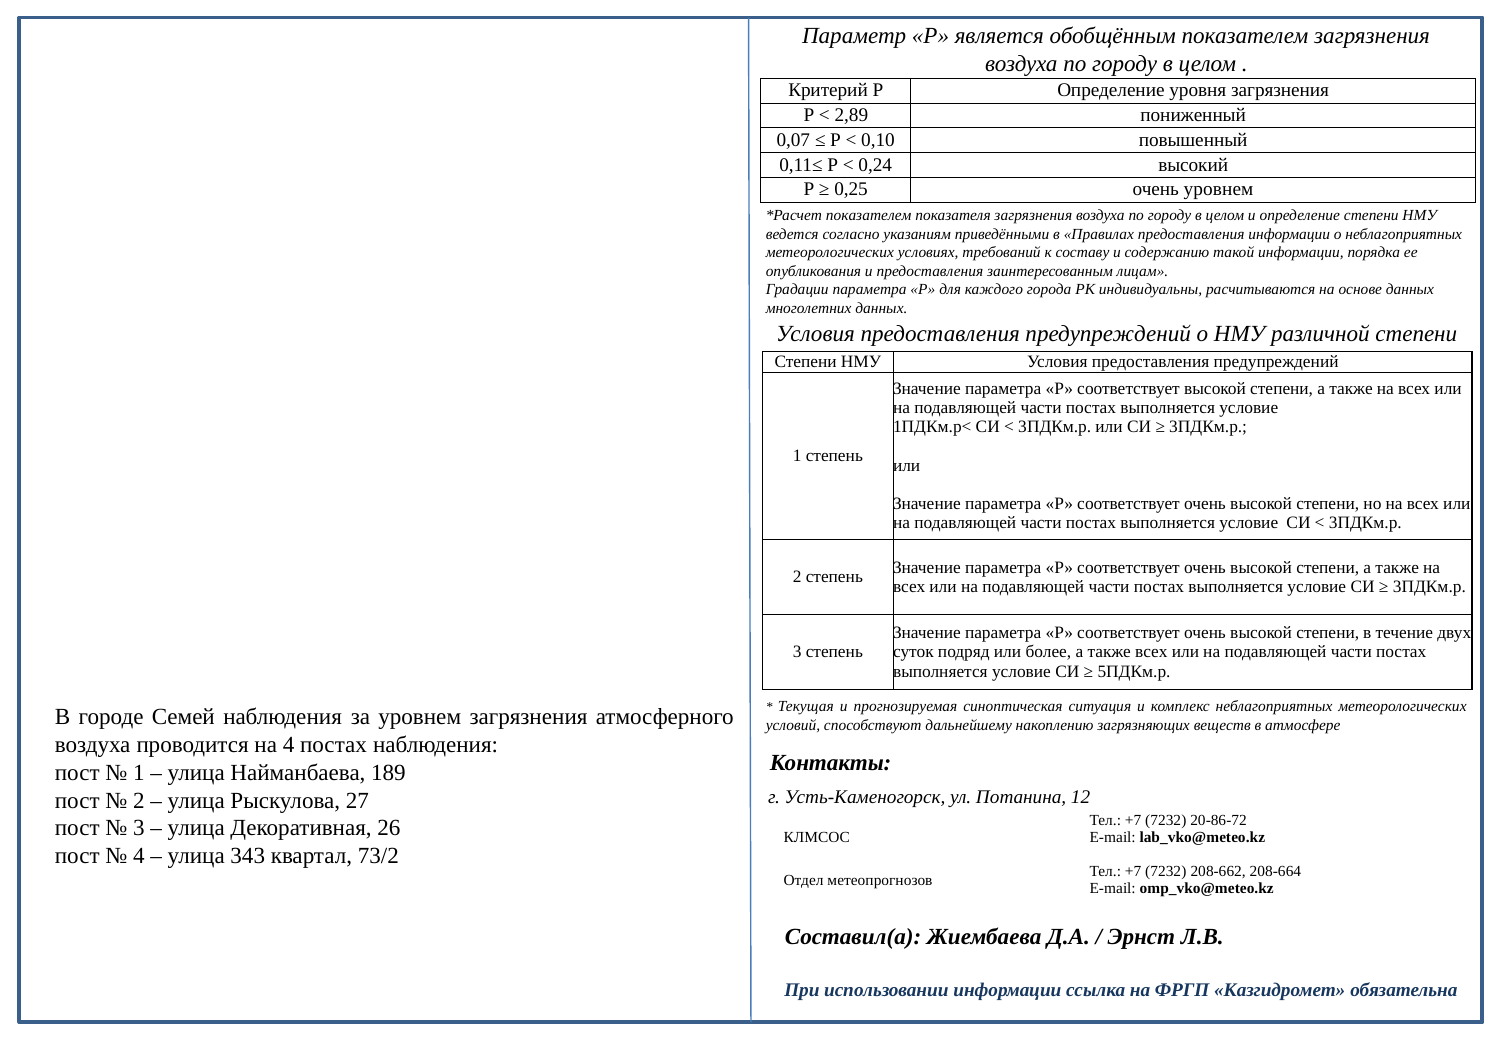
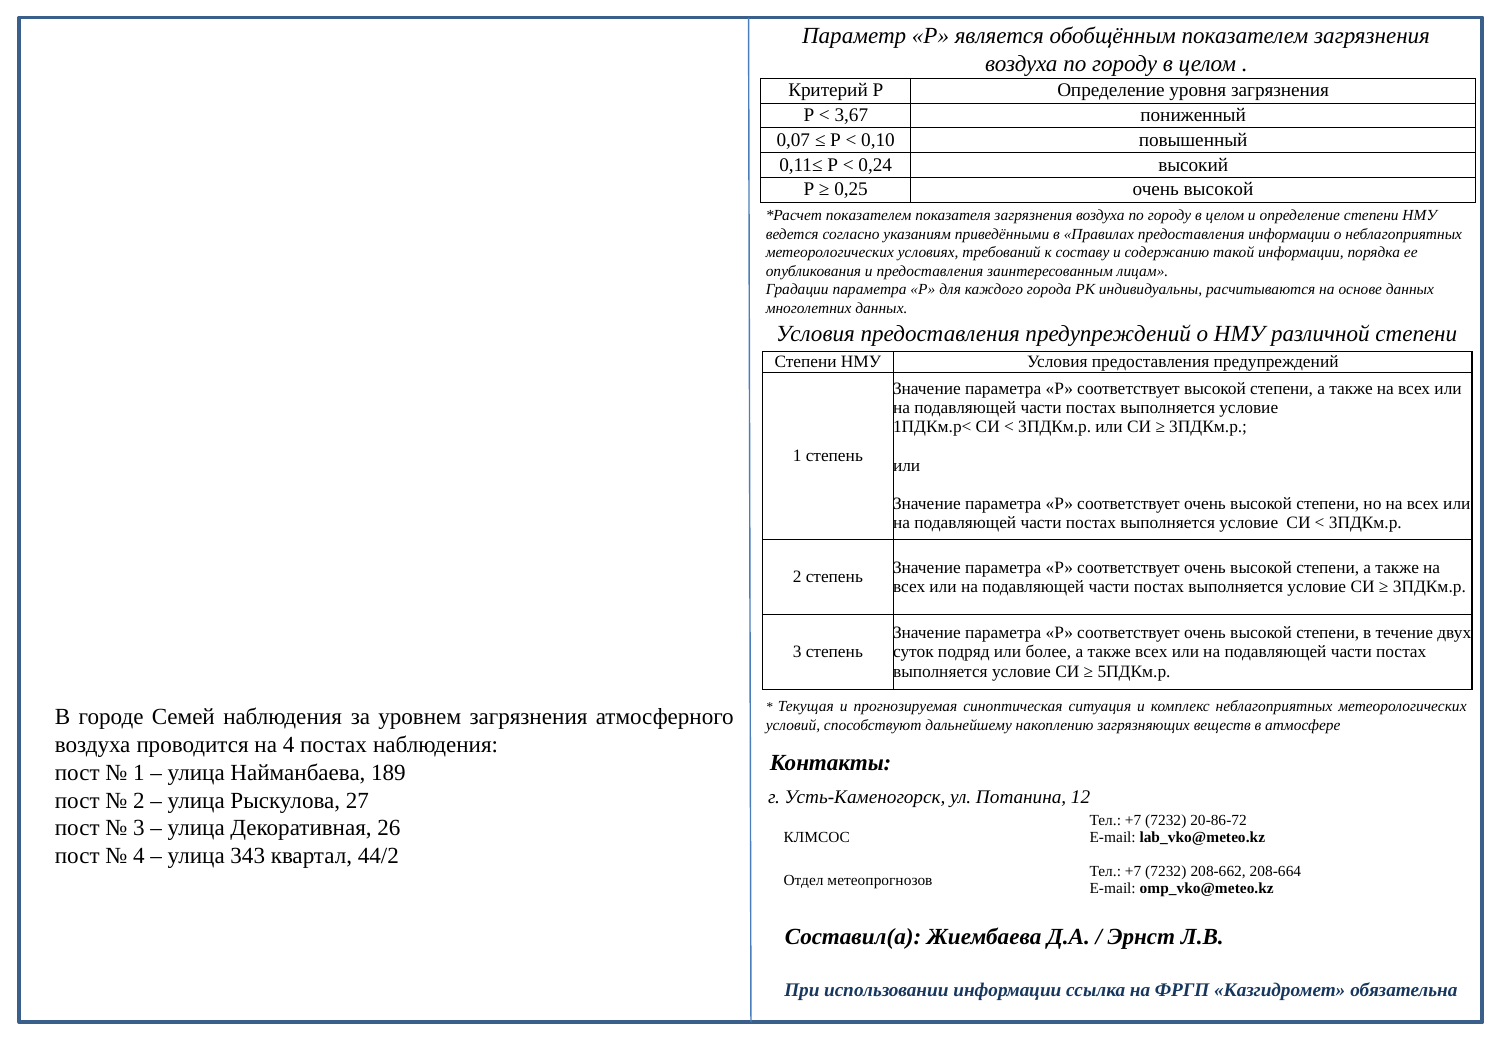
2,89: 2,89 -> 3,67 (851, 115)
0,25 очень уровнем: уровнем -> высокой (1218, 190)
73/2: 73/2 -> 44/2 (378, 856)
